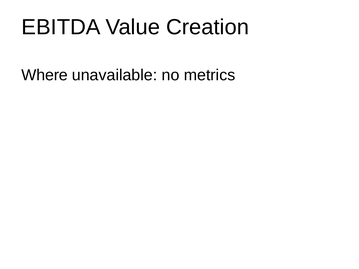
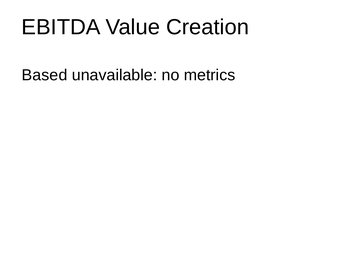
Where: Where -> Based (44, 75)
